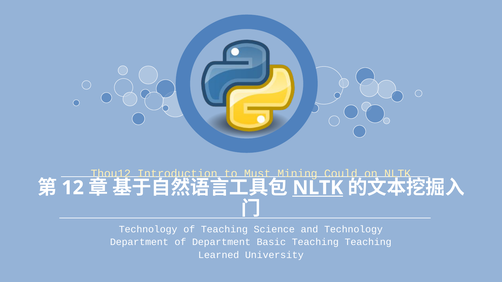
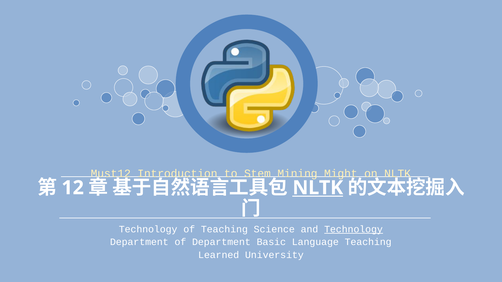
Thou12: Thou12 -> Must12 (111, 174)
Must: Must -> Stem (257, 174)
Could: Could -> Might (341, 174)
Technology underline: none -> present (354, 230)
Basic Teaching: Teaching -> Language (315, 242)
